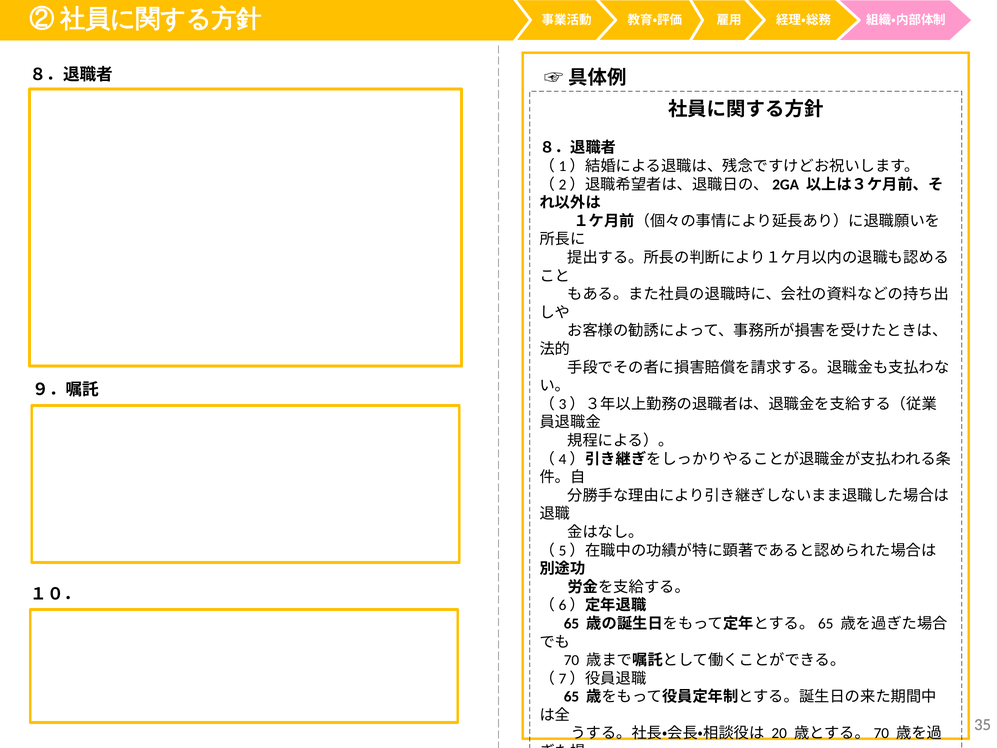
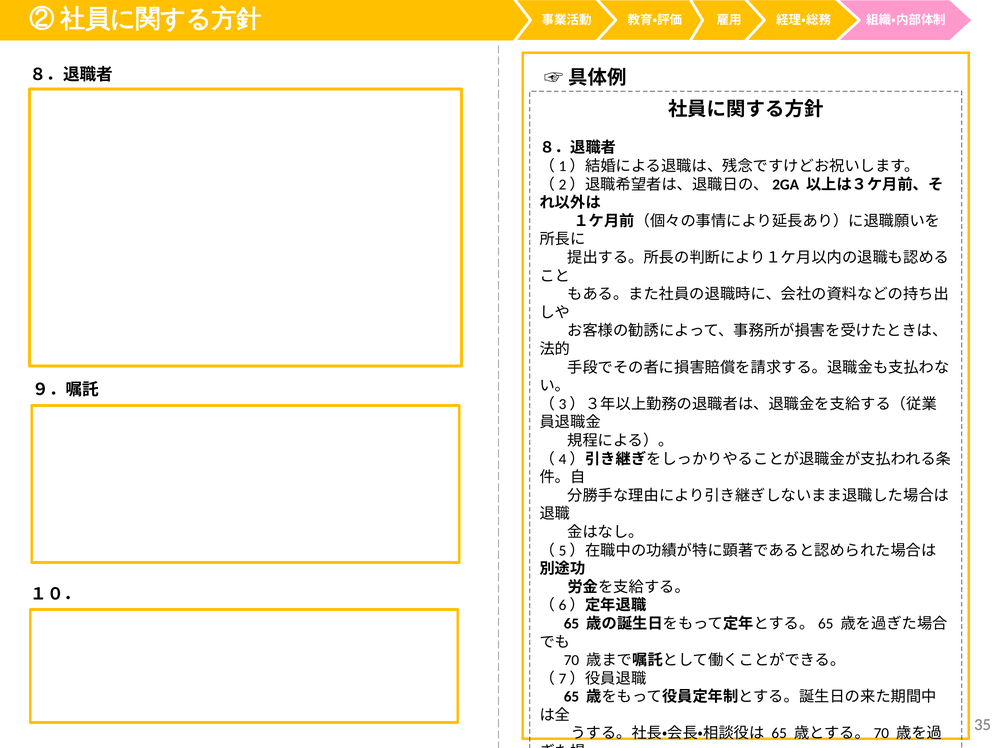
20: 20 -> 65 (779, 733)
